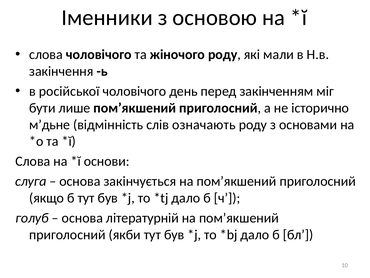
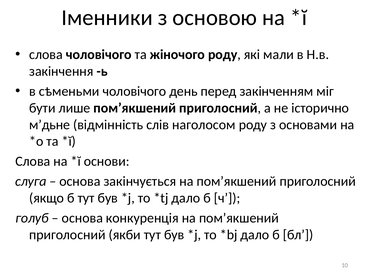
російської: російської -> сѣменьми (69, 91)
означають: означають -> наголосом (204, 124)
літературній: літературній -> конкуренція (142, 218)
